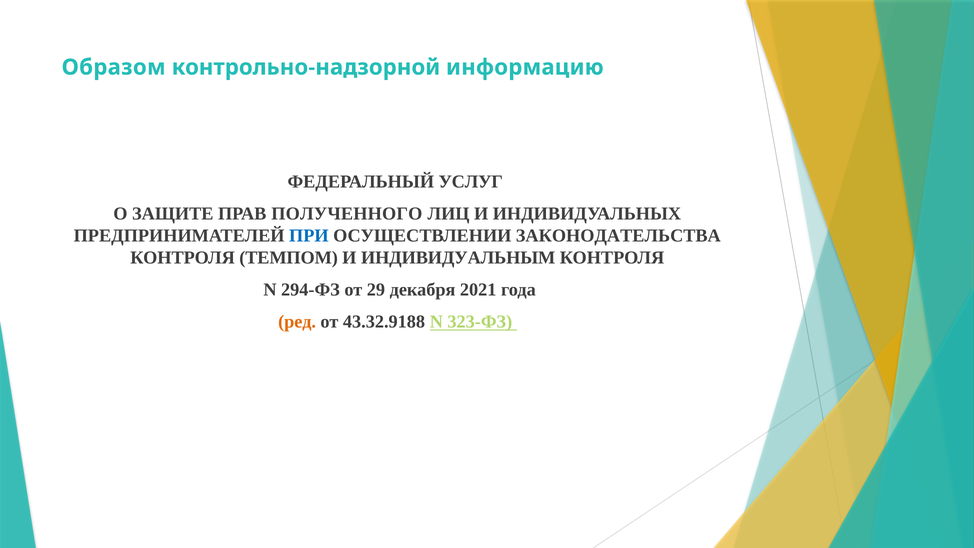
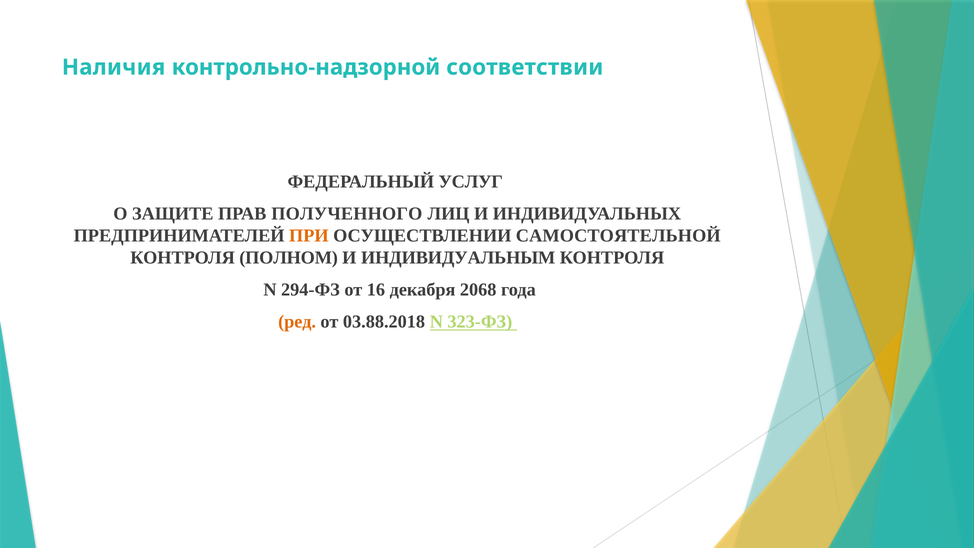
Образом: Образом -> Наличия (114, 67)
информацию: информацию -> соответствии (525, 67)
ПРИ colour: blue -> orange (309, 236)
ЗАКОНОДАТЕЛЬСТВА: ЗАКОНОДАТЕЛЬСТВА -> САМОСТОЯТЕЛЬНОЙ (618, 236)
ТЕМПОМ: ТЕМПОМ -> ПОЛНОМ (289, 258)
29: 29 -> 16 (376, 290)
2021: 2021 -> 2068 (478, 290)
43.32.9188: 43.32.9188 -> 03.88.2018 (384, 322)
